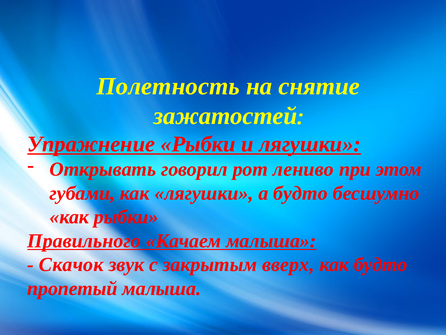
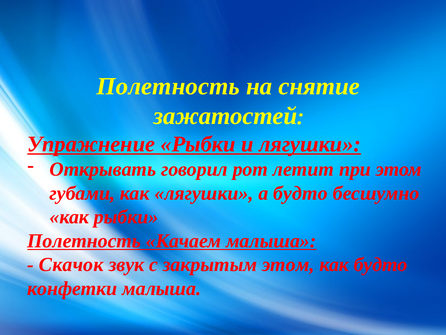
лениво: лениво -> летит (303, 169)
Правильного: Правильного -> Полетность (84, 240)
закрытым вверх: вверх -> этом (288, 264)
пропетый: пропетый -> конфетки (72, 288)
